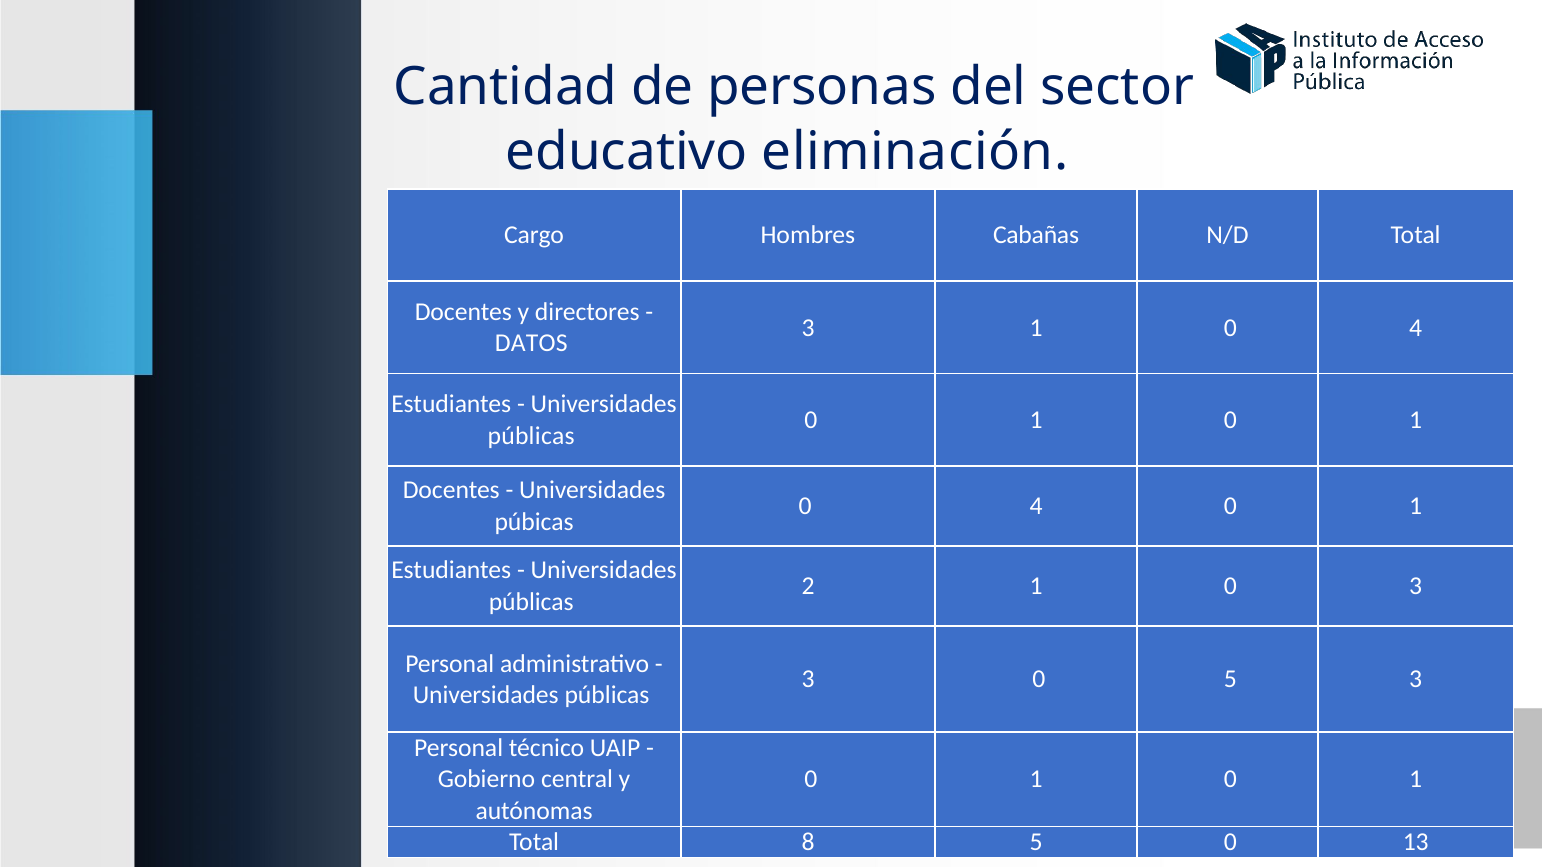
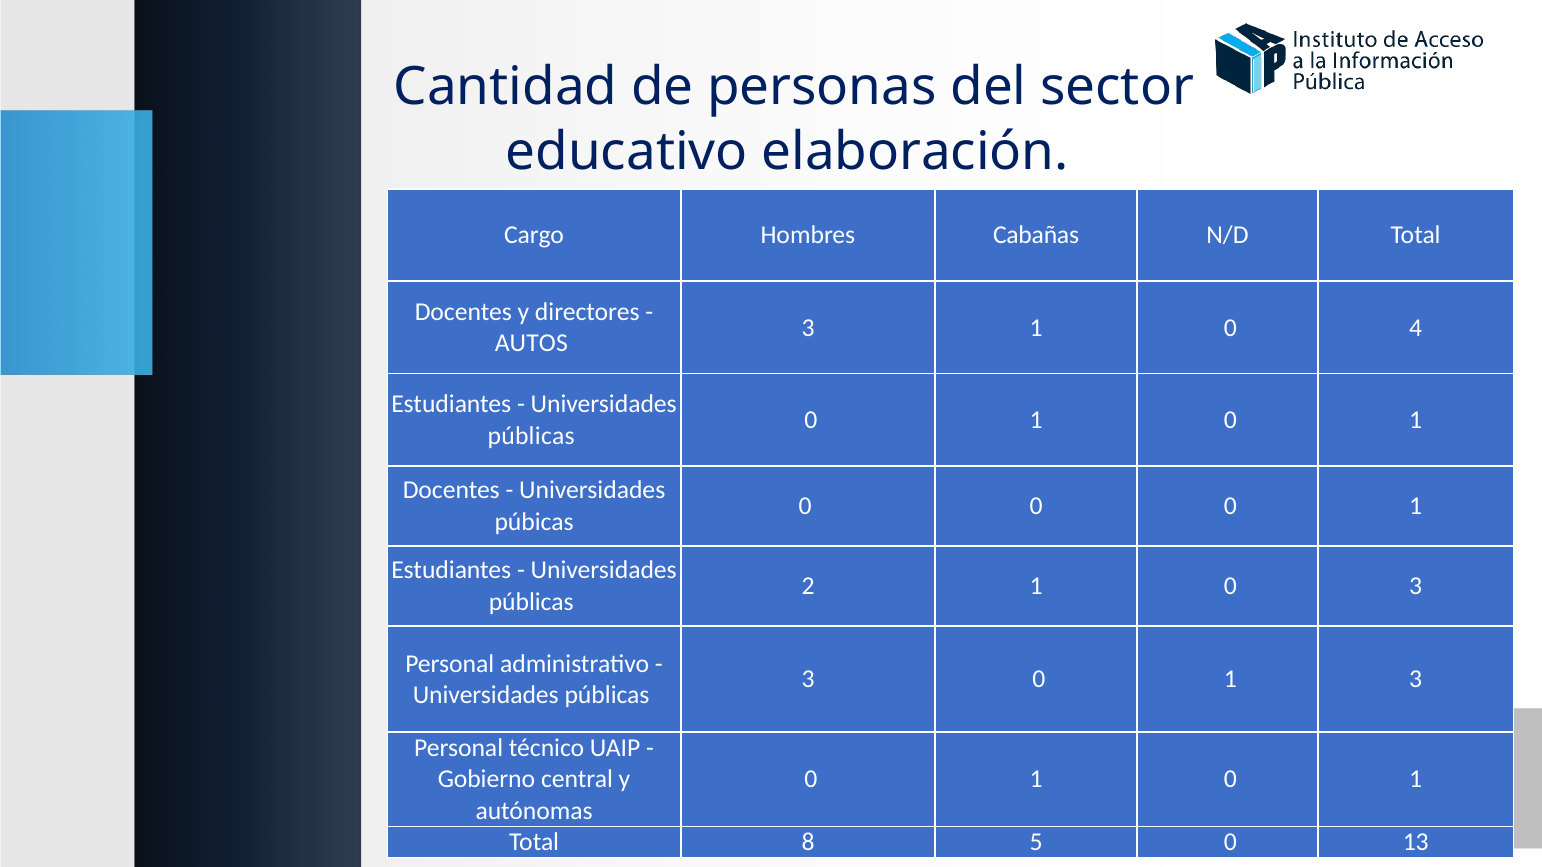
eliminación: eliminación -> elaboración (915, 152)
DATOS: DATOS -> AUTOS (531, 343)
4: 4 -> 0 (1036, 506)
3 0 5: 5 -> 1 (1230, 680)
